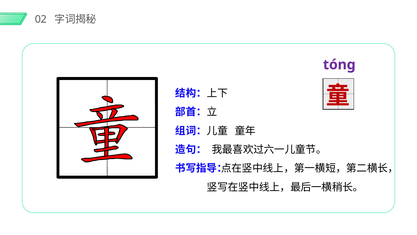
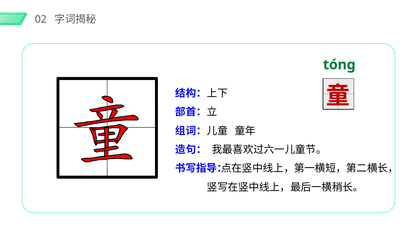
tóng colour: purple -> green (339, 65)
